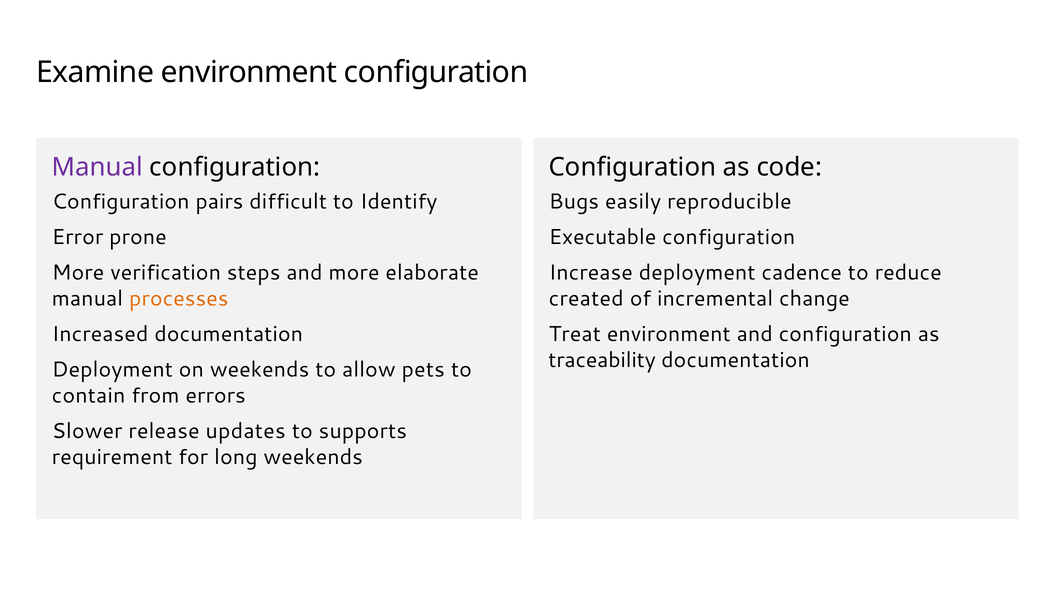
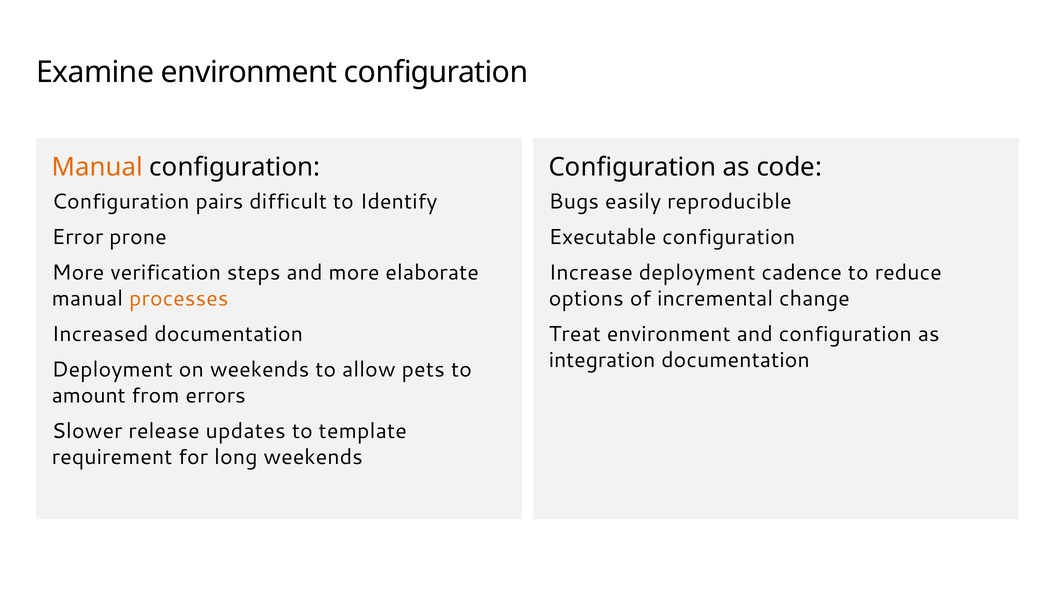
Manual colour: purple -> orange (97, 167)
created: created -> options (586, 299)
traceability: traceability -> integration (602, 360)
contain: contain -> amount (89, 396)
supports: supports -> template (363, 431)
